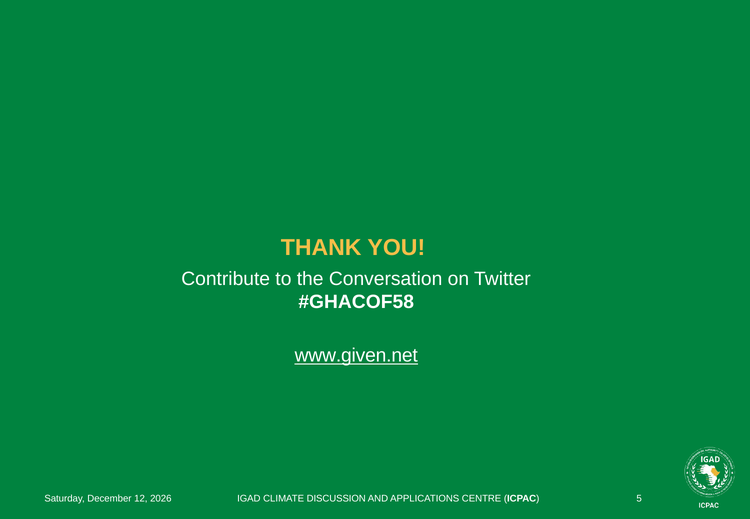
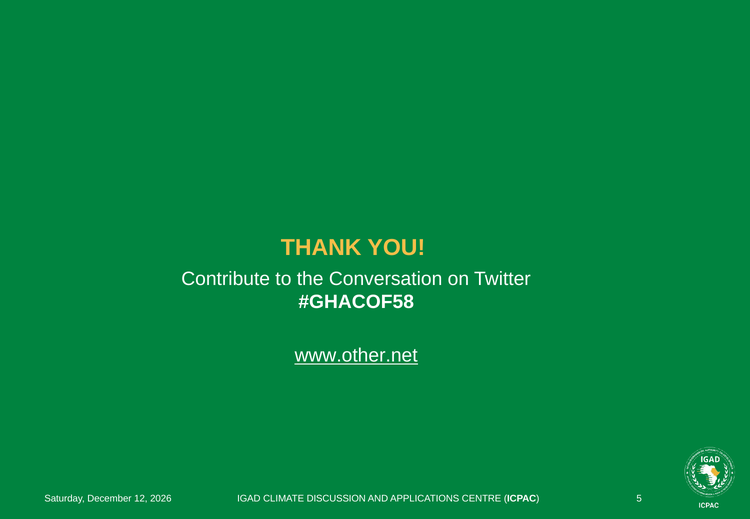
www.given.net: www.given.net -> www.other.net (356, 356)
